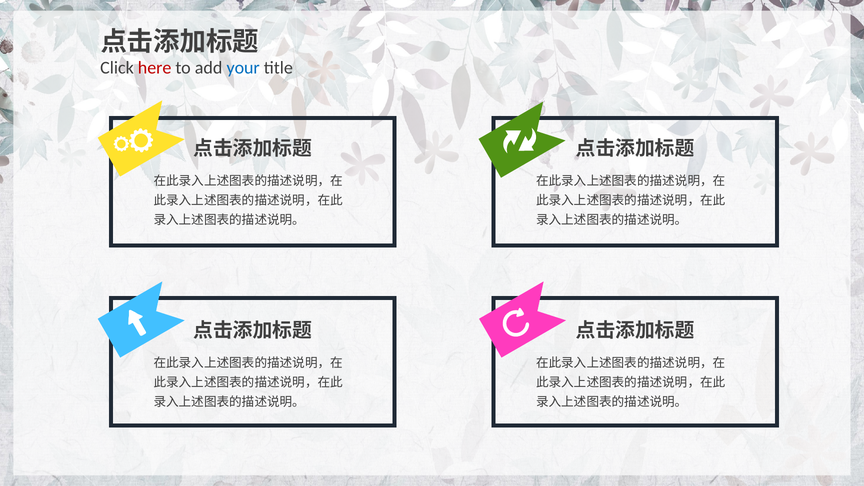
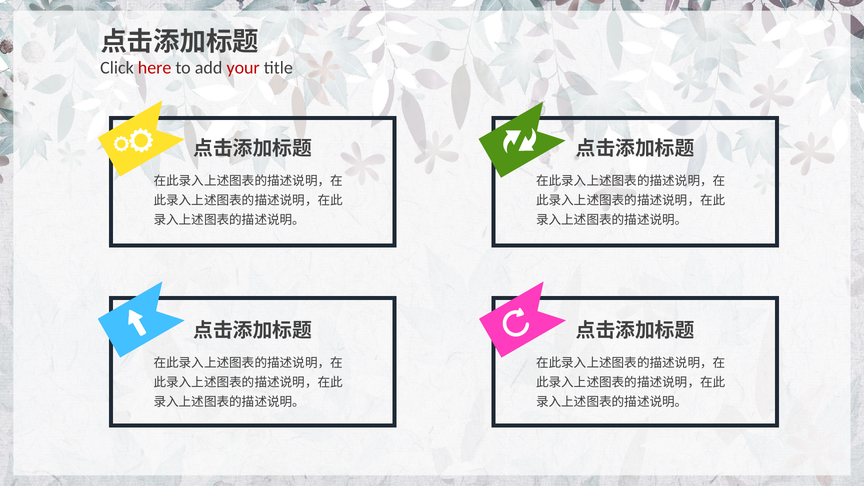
your colour: blue -> red (243, 68)
